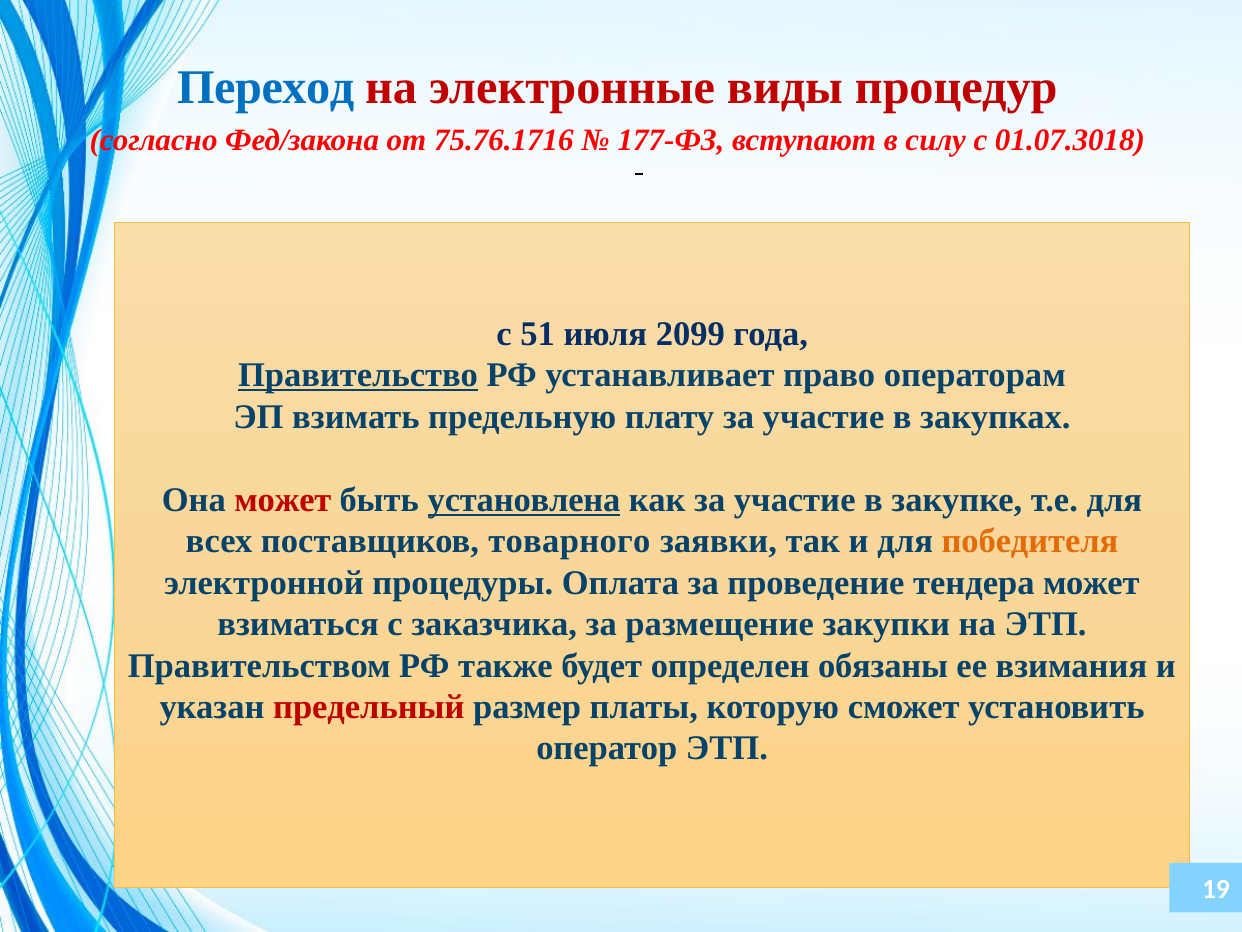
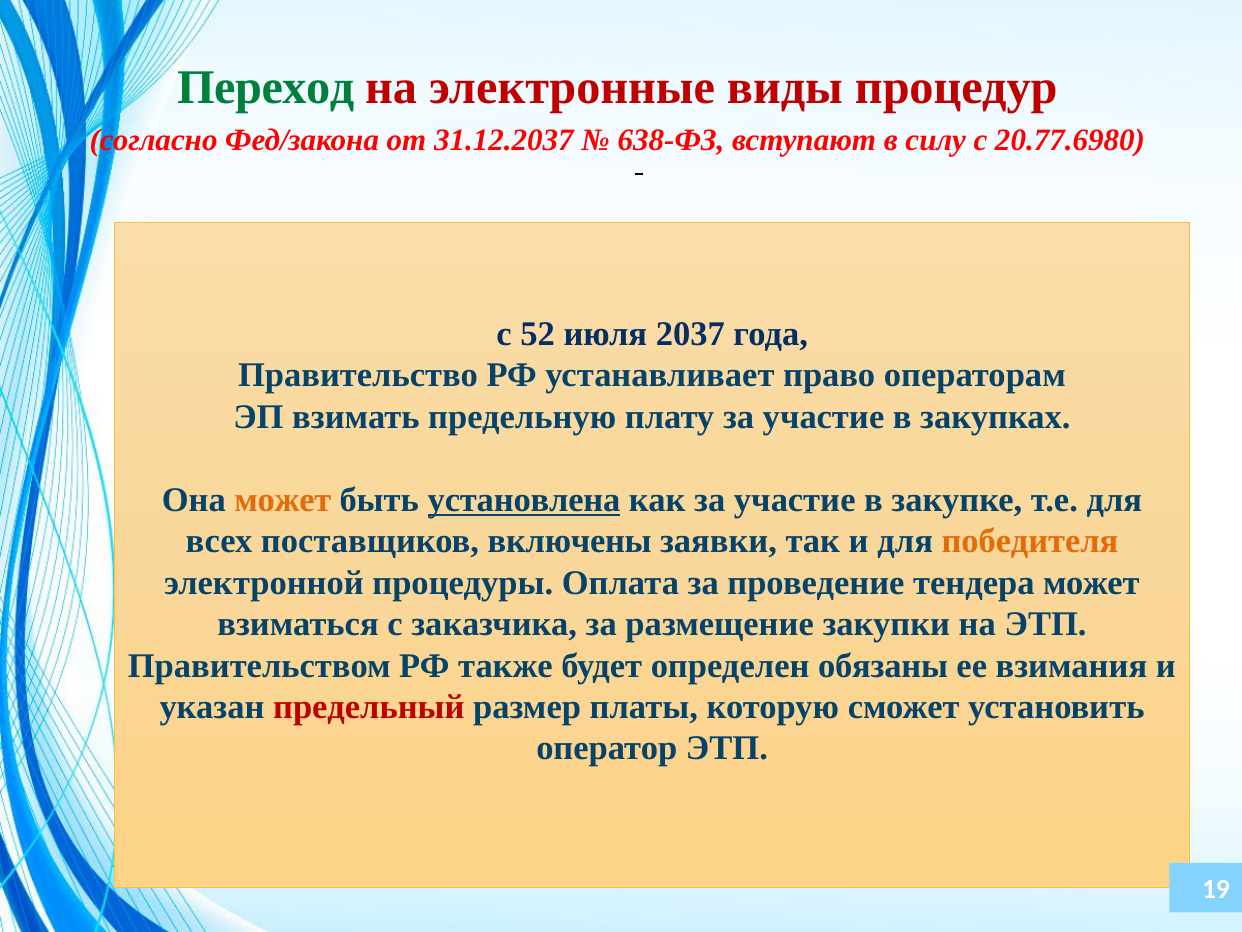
Переход colour: blue -> green (266, 88)
75.76.1716: 75.76.1716 -> 31.12.2037 (504, 140)
177-ФЗ: 177-ФЗ -> 638-ФЗ (671, 140)
01.07.3018: 01.07.3018 -> 20.77.6980 (1070, 140)
51: 51 -> 52 (538, 334)
2099: 2099 -> 2037 (690, 334)
Правительство underline: present -> none (358, 375)
может colour: red -> orange (283, 500)
товарного: товарного -> включены (570, 541)
